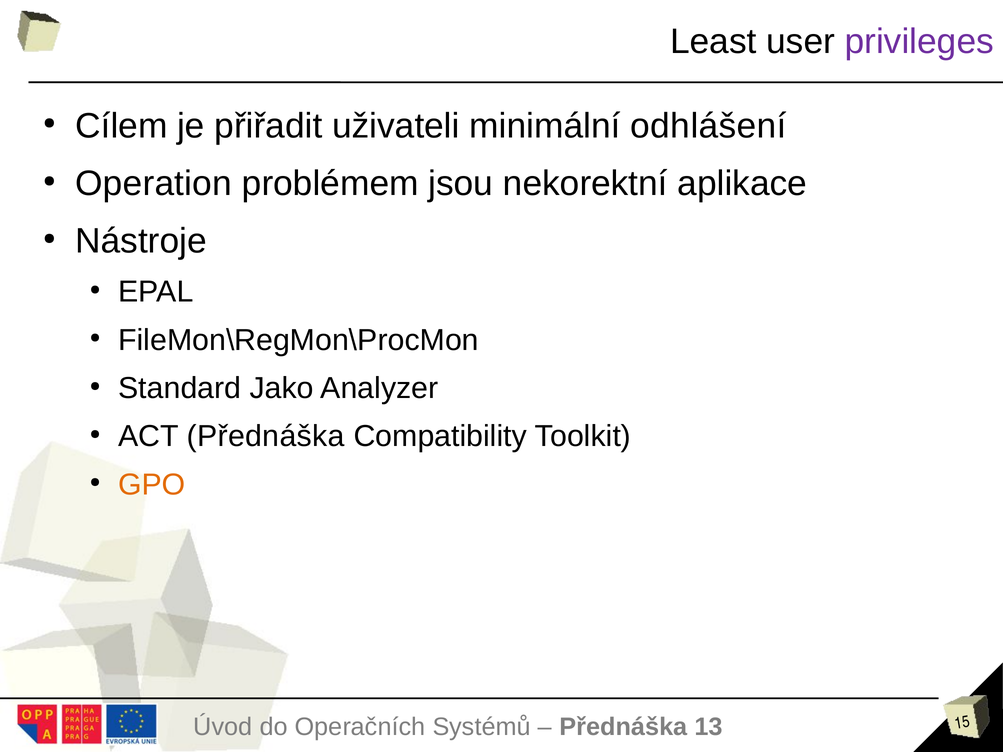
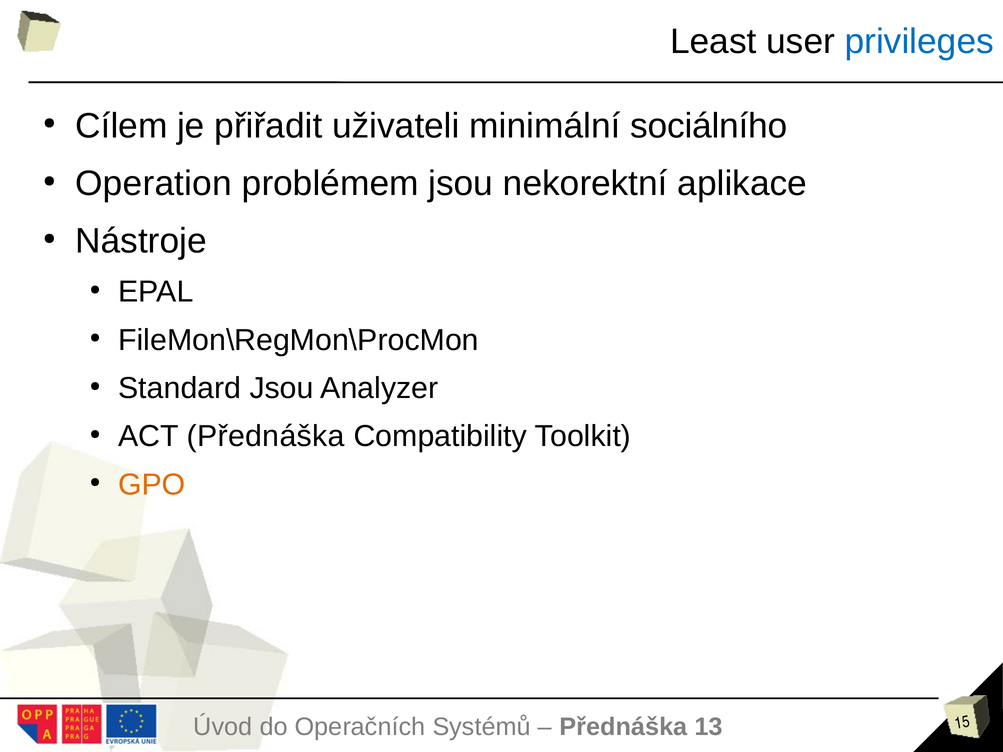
privileges colour: purple -> blue (919, 42)
odhlášení: odhlášení -> sociálního (709, 126)
Standard Jako: Jako -> Jsou (282, 388)
